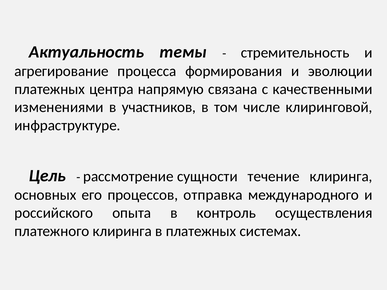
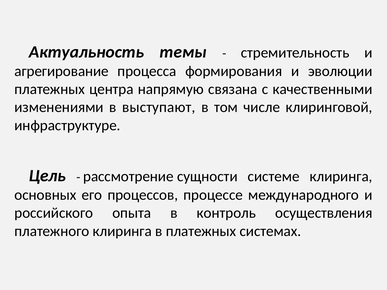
участников: участников -> выступают (159, 107)
течение: течение -> системе (274, 177)
отправка: отправка -> процессе (213, 195)
